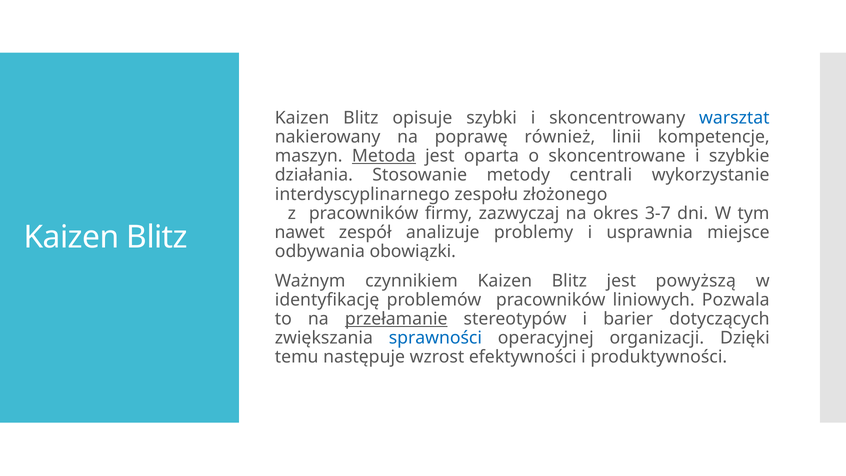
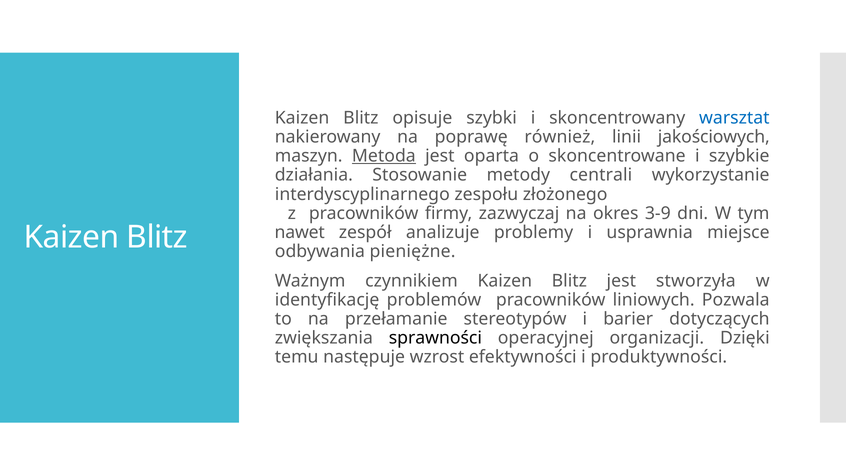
kompetencje: kompetencje -> jakościowych (714, 137)
3-7: 3-7 -> 3-9 (658, 213)
obowiązki: obowiązki -> pieniężne (413, 251)
powyższą: powyższą -> stworzyła (696, 281)
przełamanie underline: present -> none (396, 319)
sprawności colour: blue -> black (435, 338)
